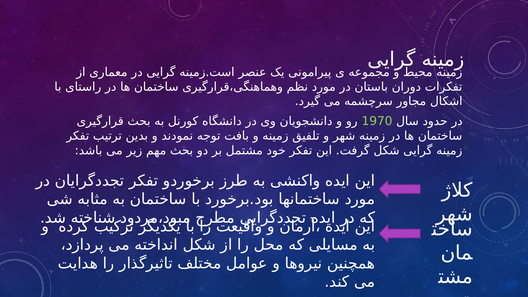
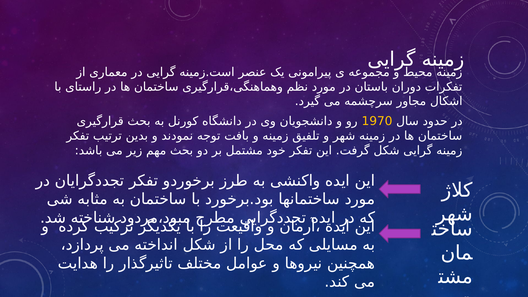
1970 colour: light green -> yellow (377, 121)
